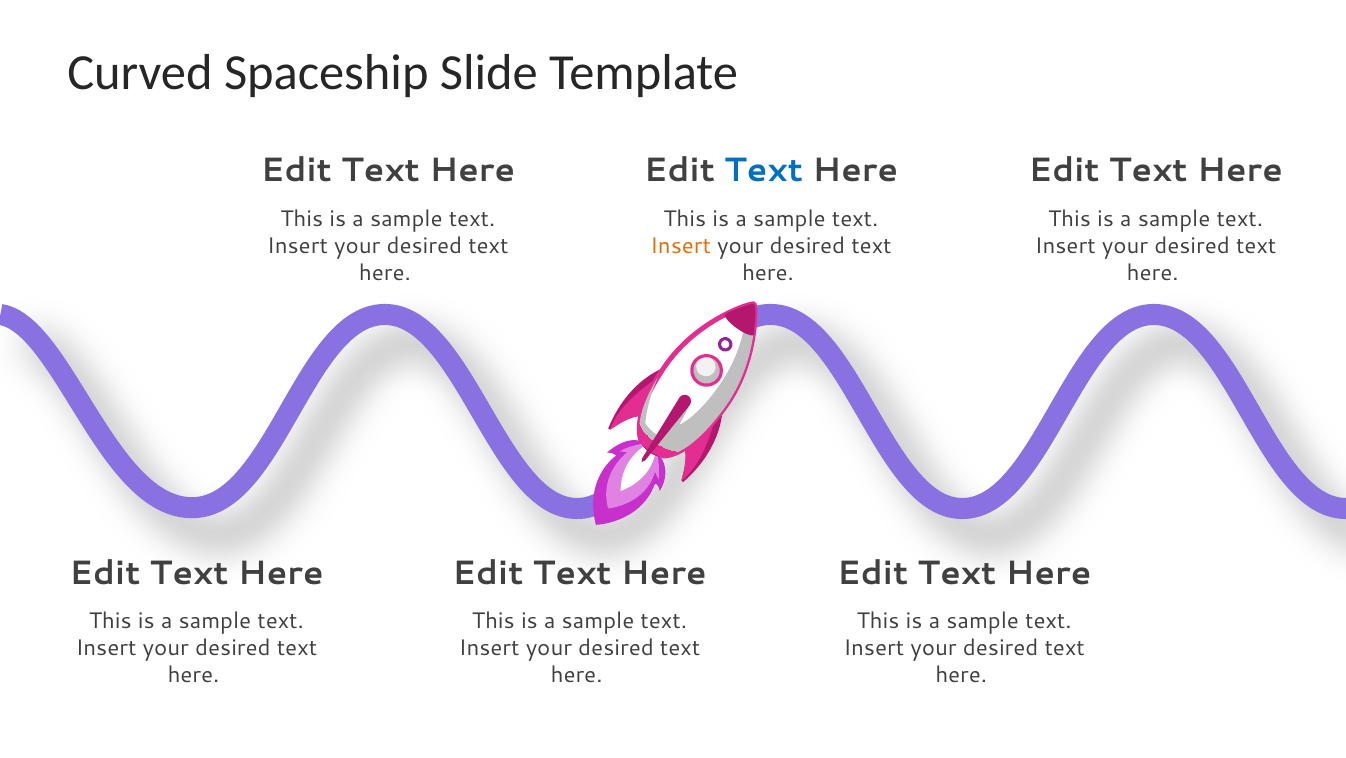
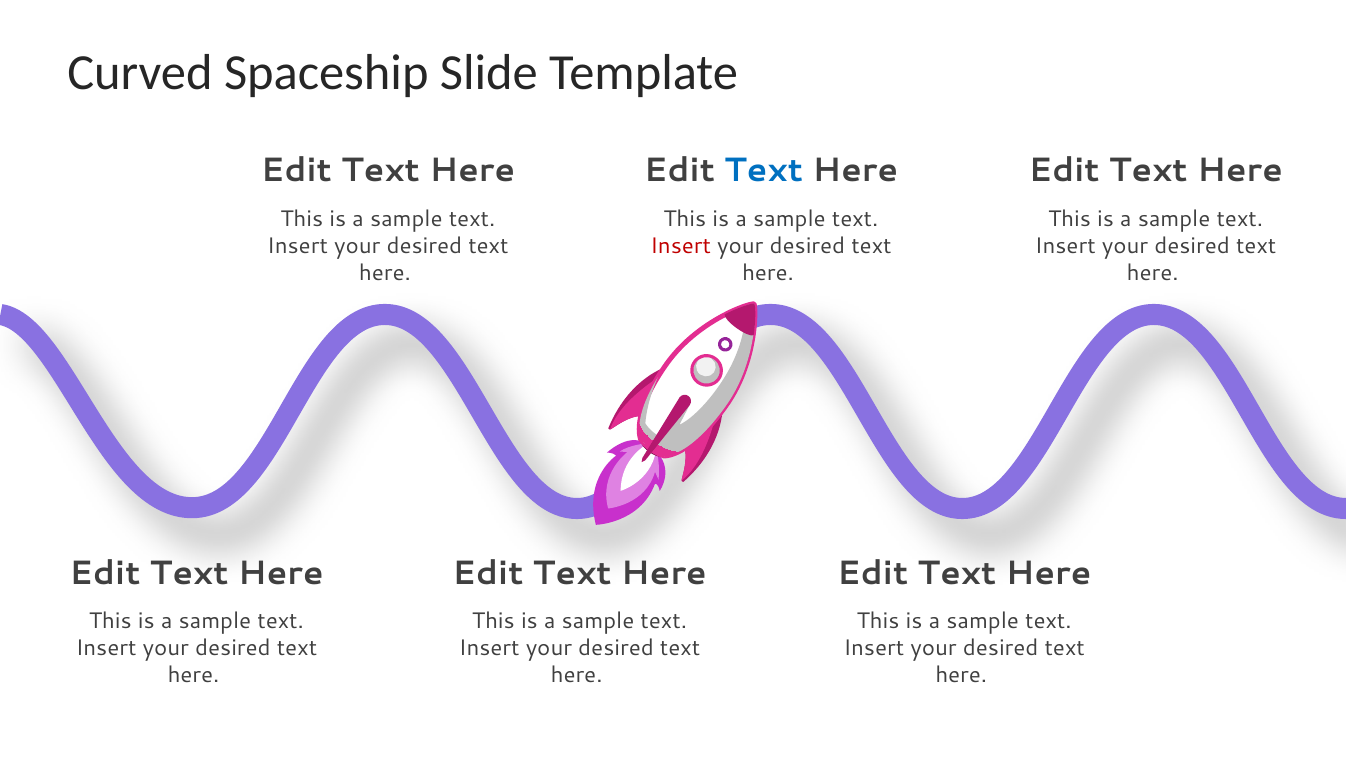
Insert colour: orange -> red (681, 246)
